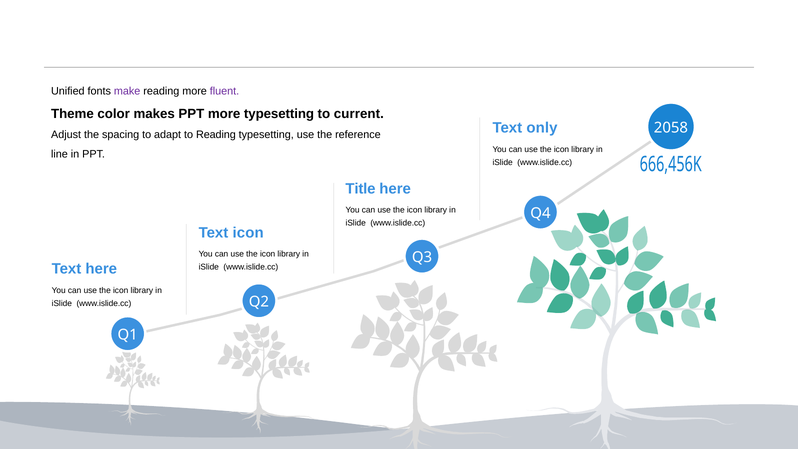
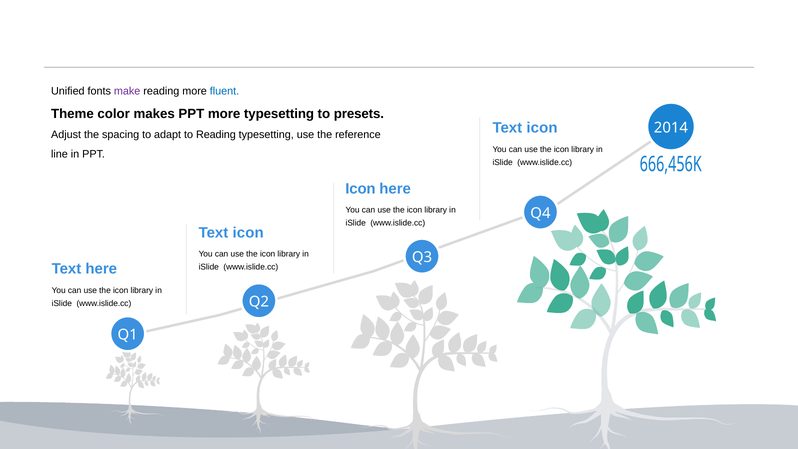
fluent colour: purple -> blue (225, 91)
current: current -> presets (359, 114)
only: only -> icon (542, 128)
2058: 2058 -> 2014 (671, 128)
Title: Title -> Icon (360, 189)
